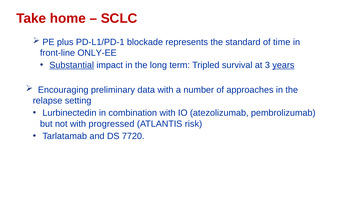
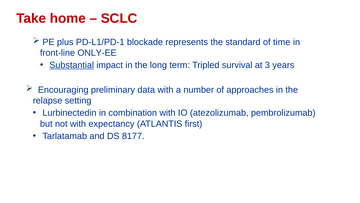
years underline: present -> none (283, 65)
progressed: progressed -> expectancy (111, 124)
risk: risk -> first (194, 124)
7720: 7720 -> 8177 (133, 136)
